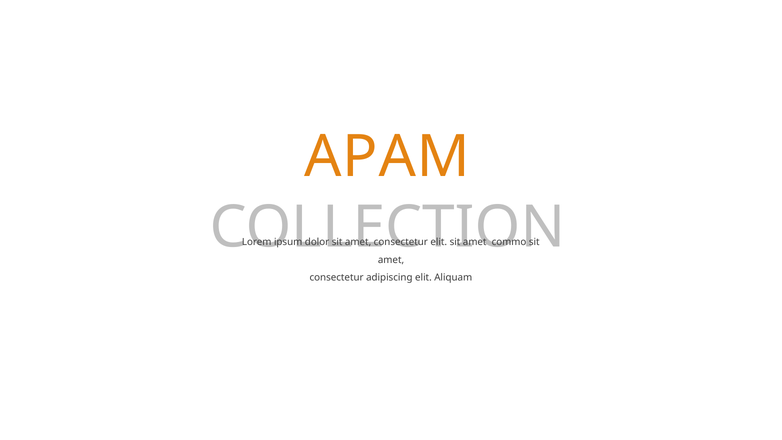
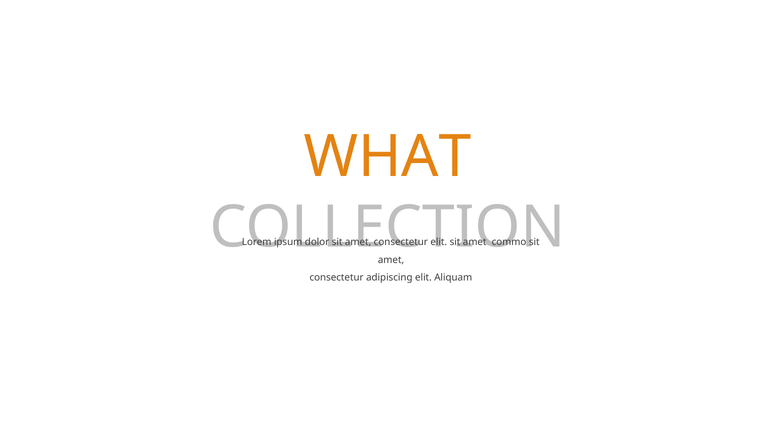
APAM: APAM -> WHAT (387, 157)
